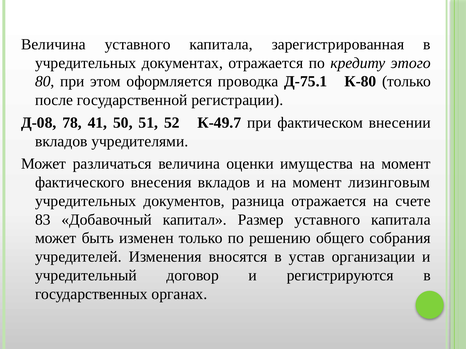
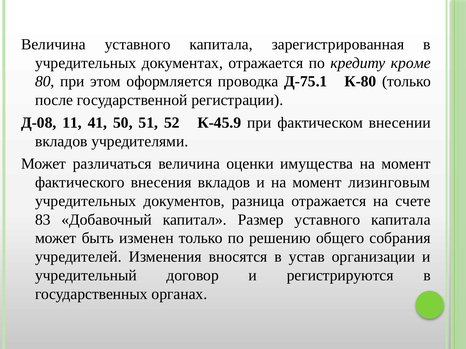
этого: этого -> кроме (411, 63)
78: 78 -> 11 (72, 123)
К-49.7: К-49.7 -> К-45.9 (219, 123)
